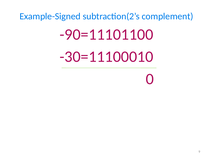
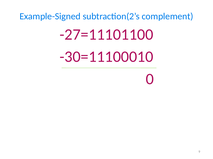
-90=11101100: -90=11101100 -> -27=11101100 (106, 35)
